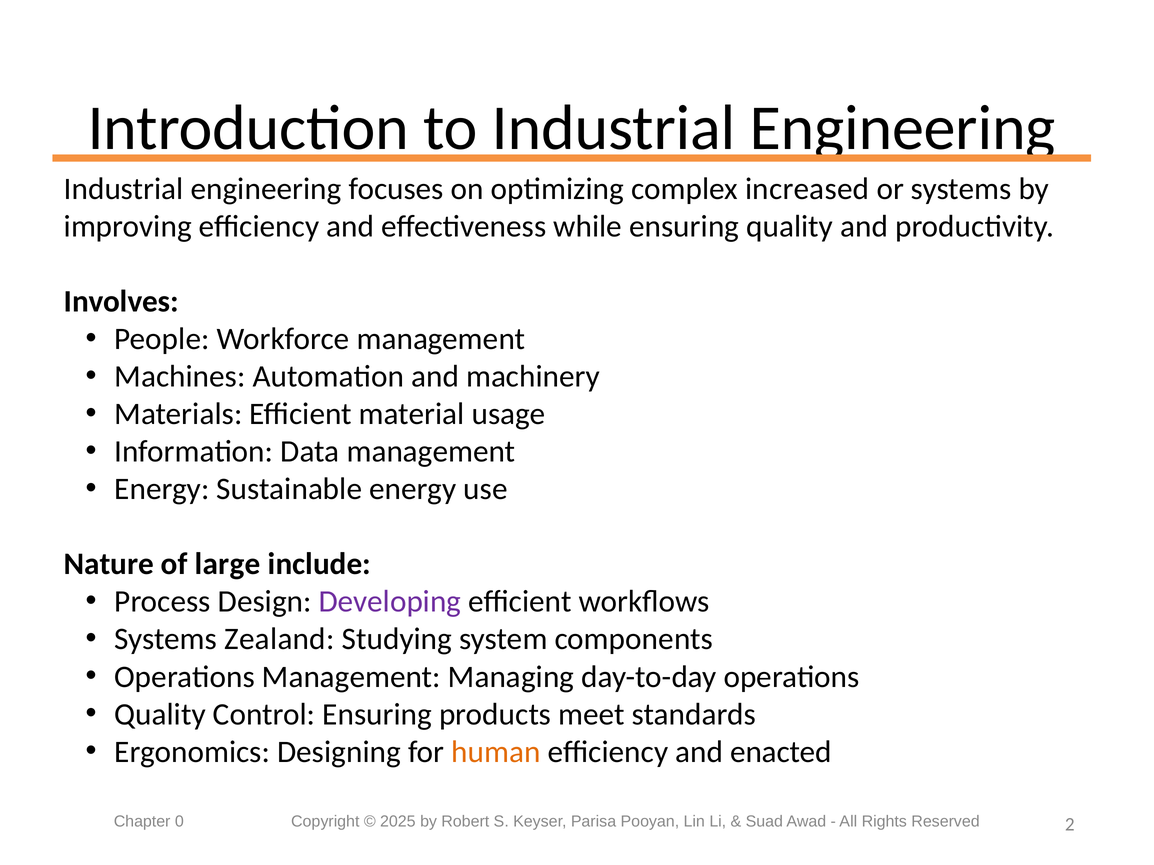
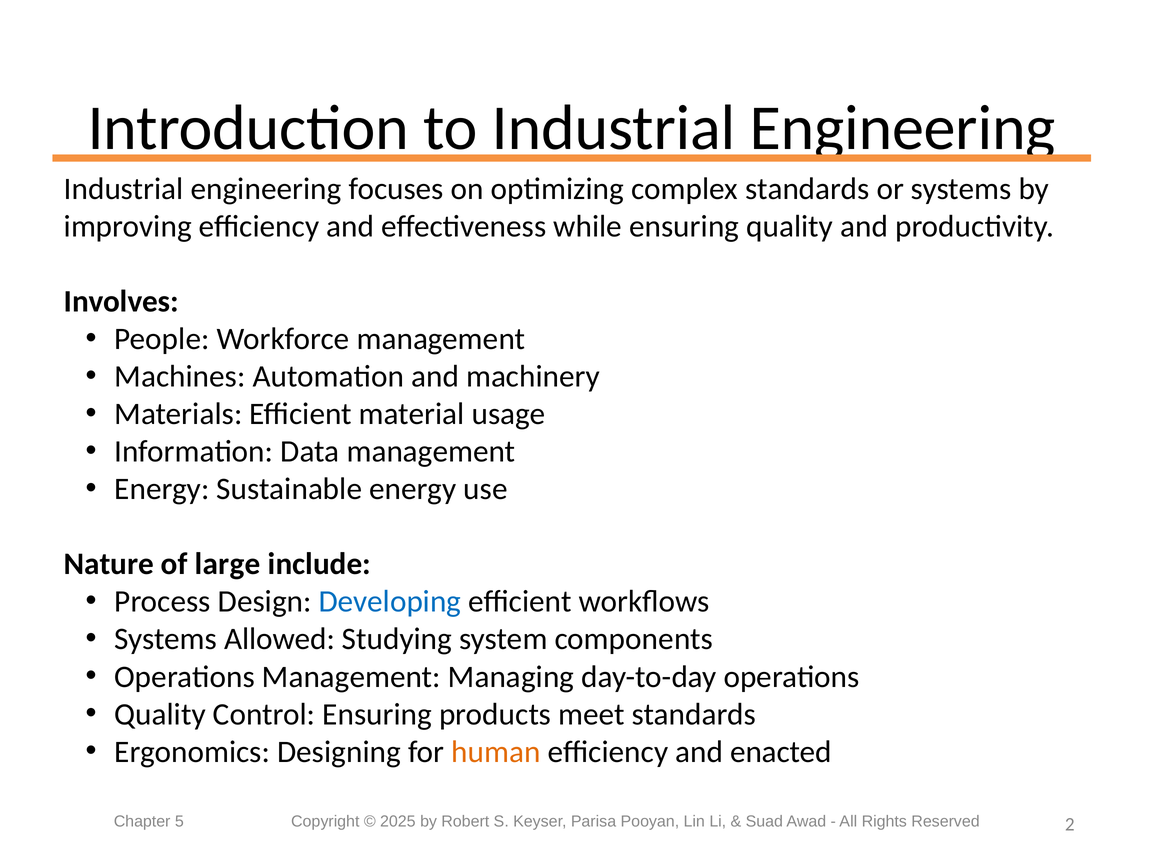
complex increased: increased -> standards (807, 189)
Developing colour: purple -> blue (390, 602)
Zealand: Zealand -> Allowed (280, 640)
0: 0 -> 5 (179, 822)
